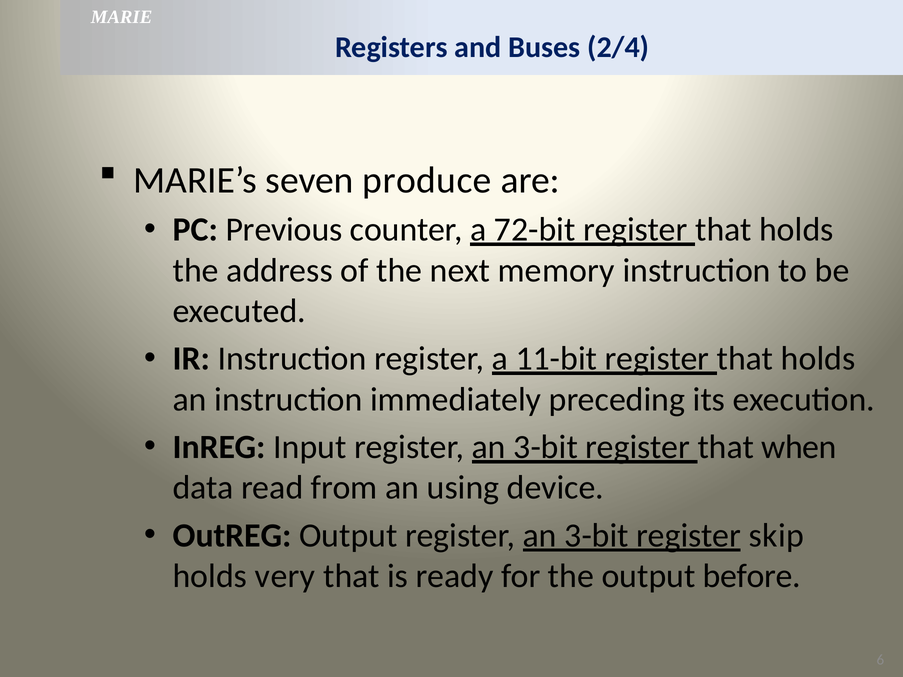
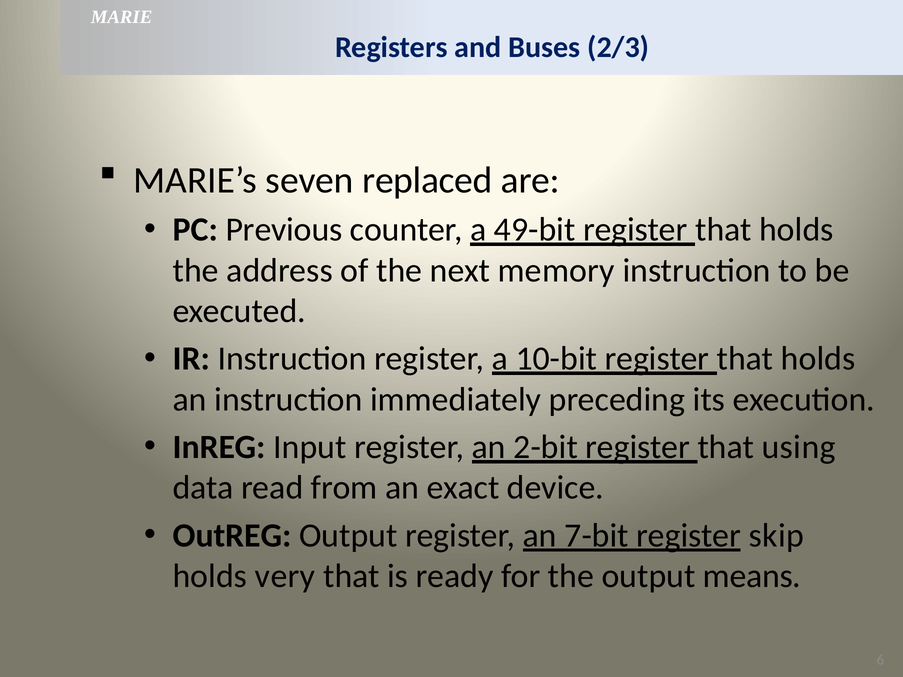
2/4: 2/4 -> 2/3 (618, 47)
produce: produce -> replaced (427, 180)
72-bit: 72-bit -> 49-bit (535, 230)
11-bit: 11-bit -> 10-bit (556, 359)
Input register an 3-bit: 3-bit -> 2-bit (546, 447)
when: when -> using (799, 447)
using: using -> exact (463, 488)
Output register an 3-bit: 3-bit -> 7-bit (597, 536)
before: before -> means (752, 576)
